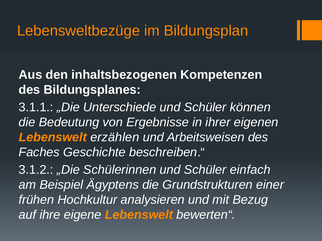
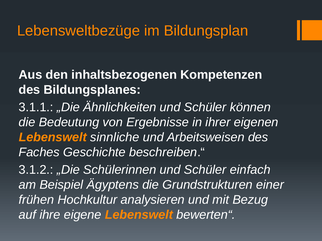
Unterschiede: Unterschiede -> Ähnlichkeiten (120, 108)
erzählen: erzählen -> sinnliche (115, 138)
